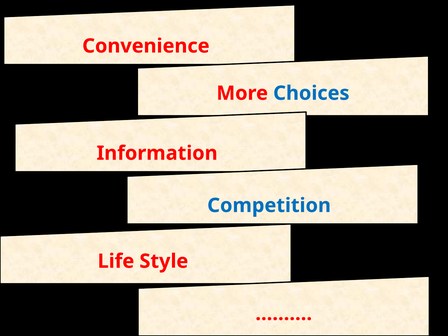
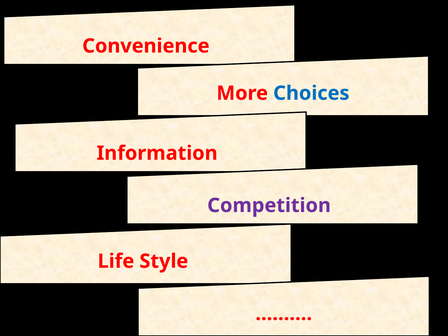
Competition colour: blue -> purple (269, 205)
